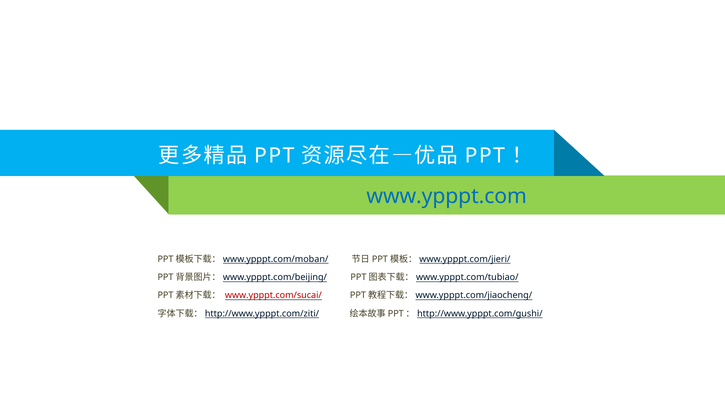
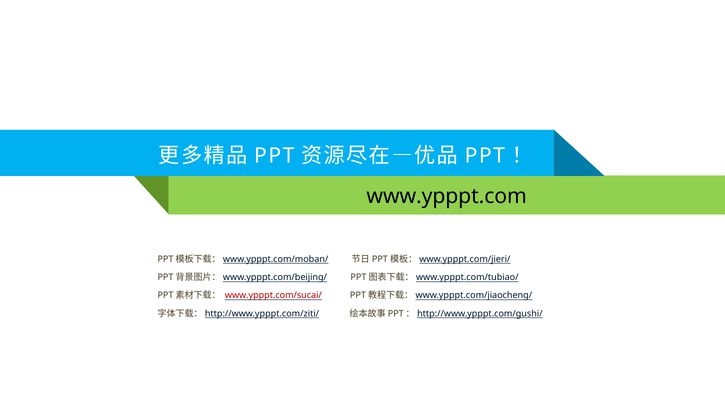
www.ypppt.com colour: blue -> black (447, 196)
